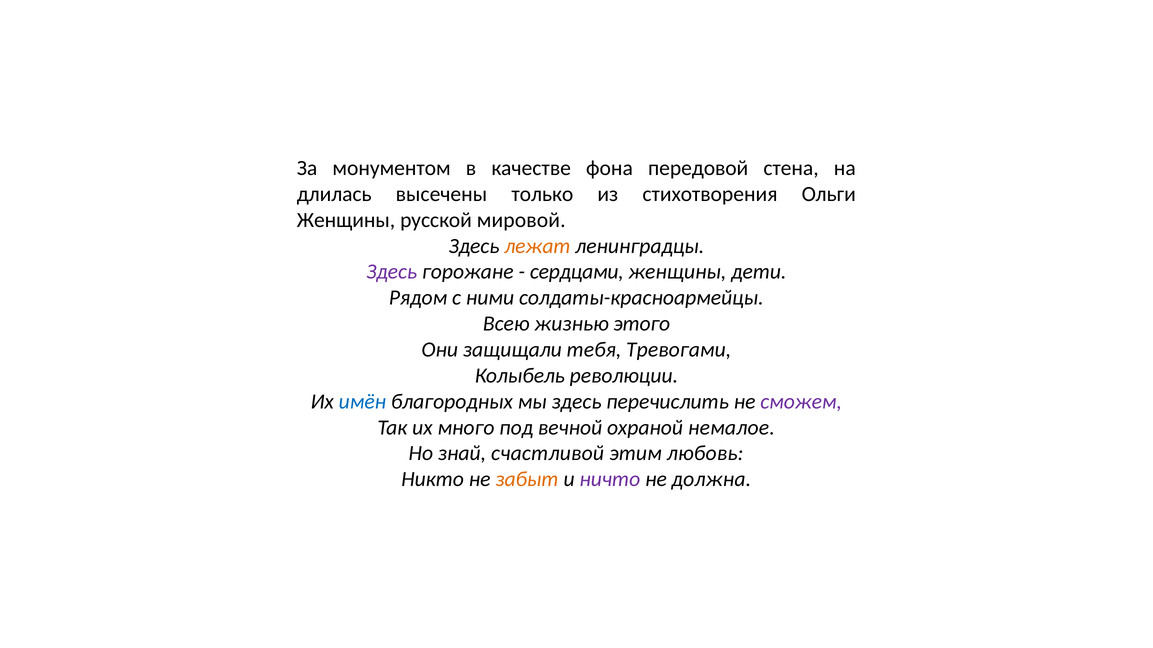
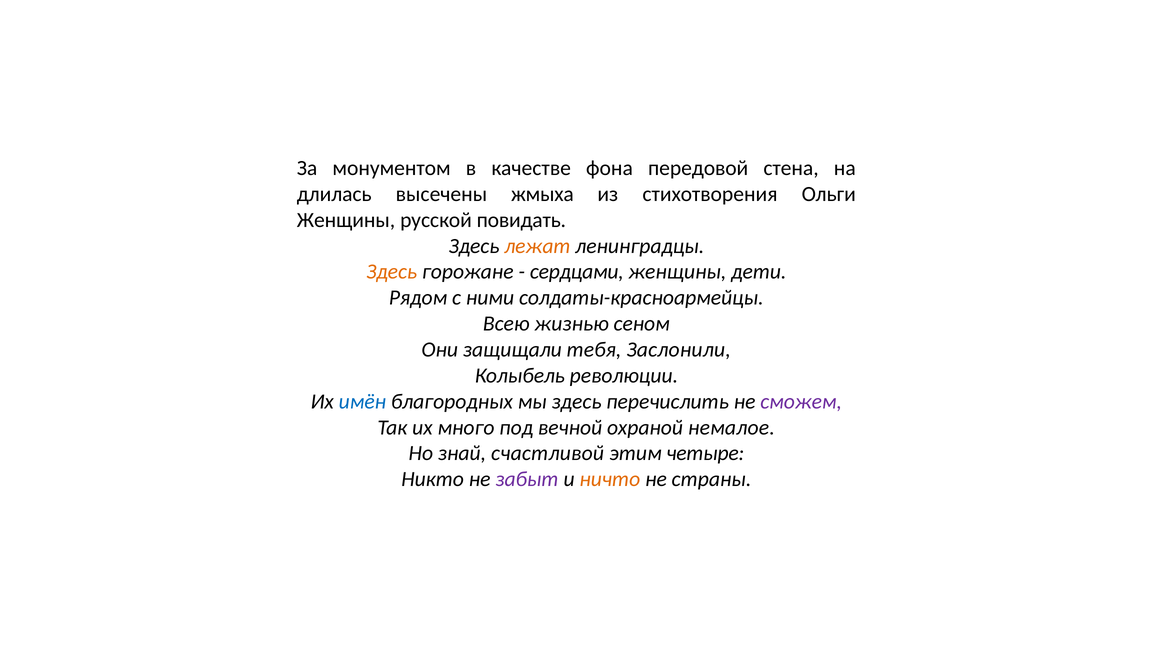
только: только -> жмыха (542, 194)
мировой: мировой -> повидать (521, 220)
Здесь colour: purple -> orange (392, 272)
этого: этого -> сеном (642, 324)
Тревогами: Тревогами -> Заслонили (679, 350)
любовь: любовь -> четыре (705, 454)
забыт colour: orange -> purple (527, 480)
ничто colour: purple -> orange (610, 480)
должна: должна -> страны (711, 480)
